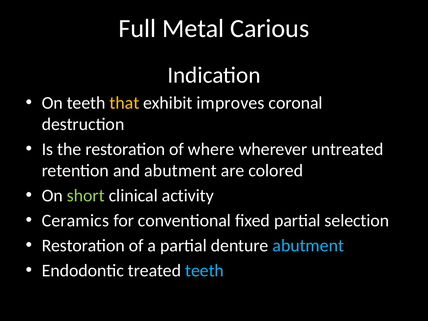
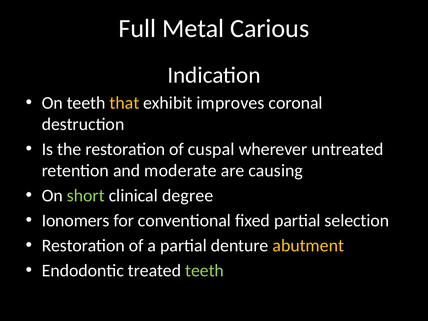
where: where -> cuspal (211, 149)
and abutment: abutment -> moderate (181, 171)
colored: colored -> causing (276, 171)
activity: activity -> degree (188, 196)
Ceramics: Ceramics -> Ionomers (76, 221)
abutment colour: light blue -> yellow (308, 246)
teeth colour: light blue -> light green (205, 270)
